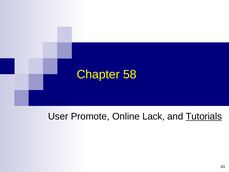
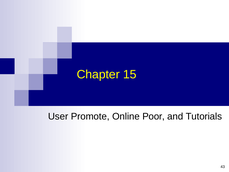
58: 58 -> 15 (130, 74)
Lack: Lack -> Poor (154, 116)
Tutorials underline: present -> none (204, 116)
